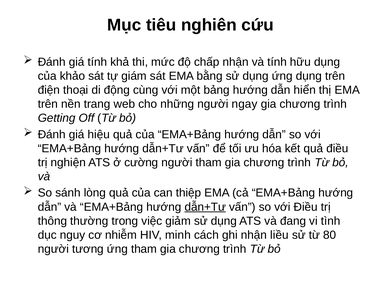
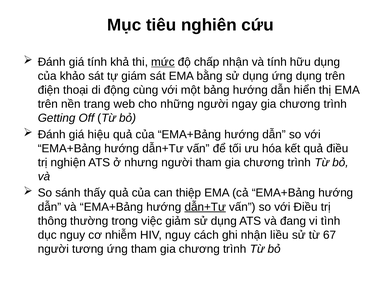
mức underline: none -> present (163, 62)
cường: cường -> nhưng (141, 163)
lòng: lòng -> thấy (95, 193)
HIV minh: minh -> nguy (178, 235)
80: 80 -> 67 (330, 235)
